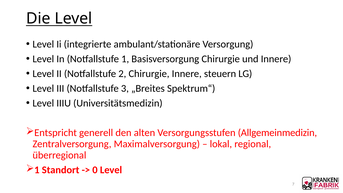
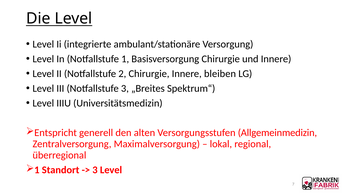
steuern: steuern -> bleiben (220, 74)
0: 0 -> 3 (95, 170)
